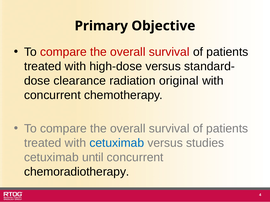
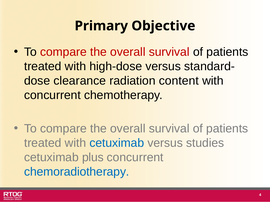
original: original -> content (179, 81)
until: until -> plus (93, 158)
chemoradiotherapy colour: black -> blue (77, 172)
